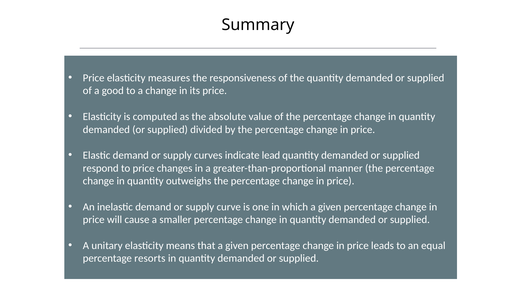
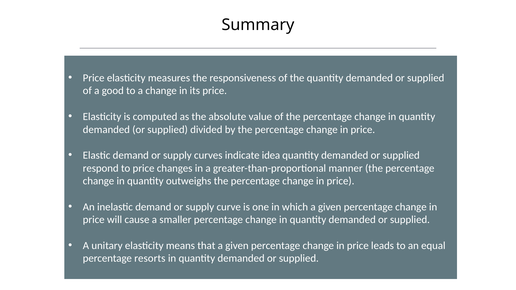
lead: lead -> idea (271, 155)
